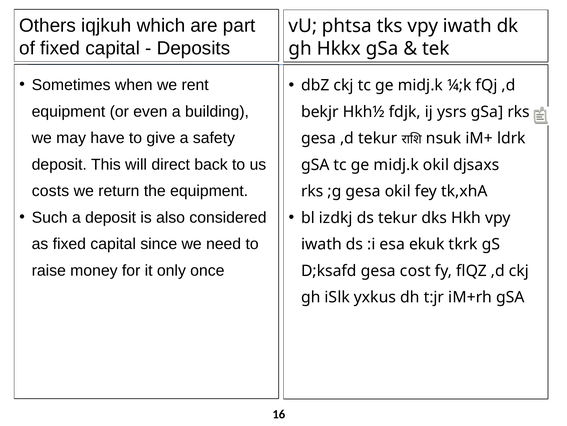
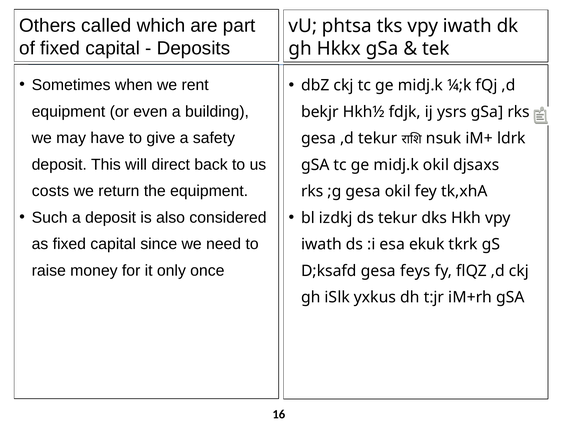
iqjkuh: iqjkuh -> called (106, 25)
cost: cost -> feys (415, 270)
